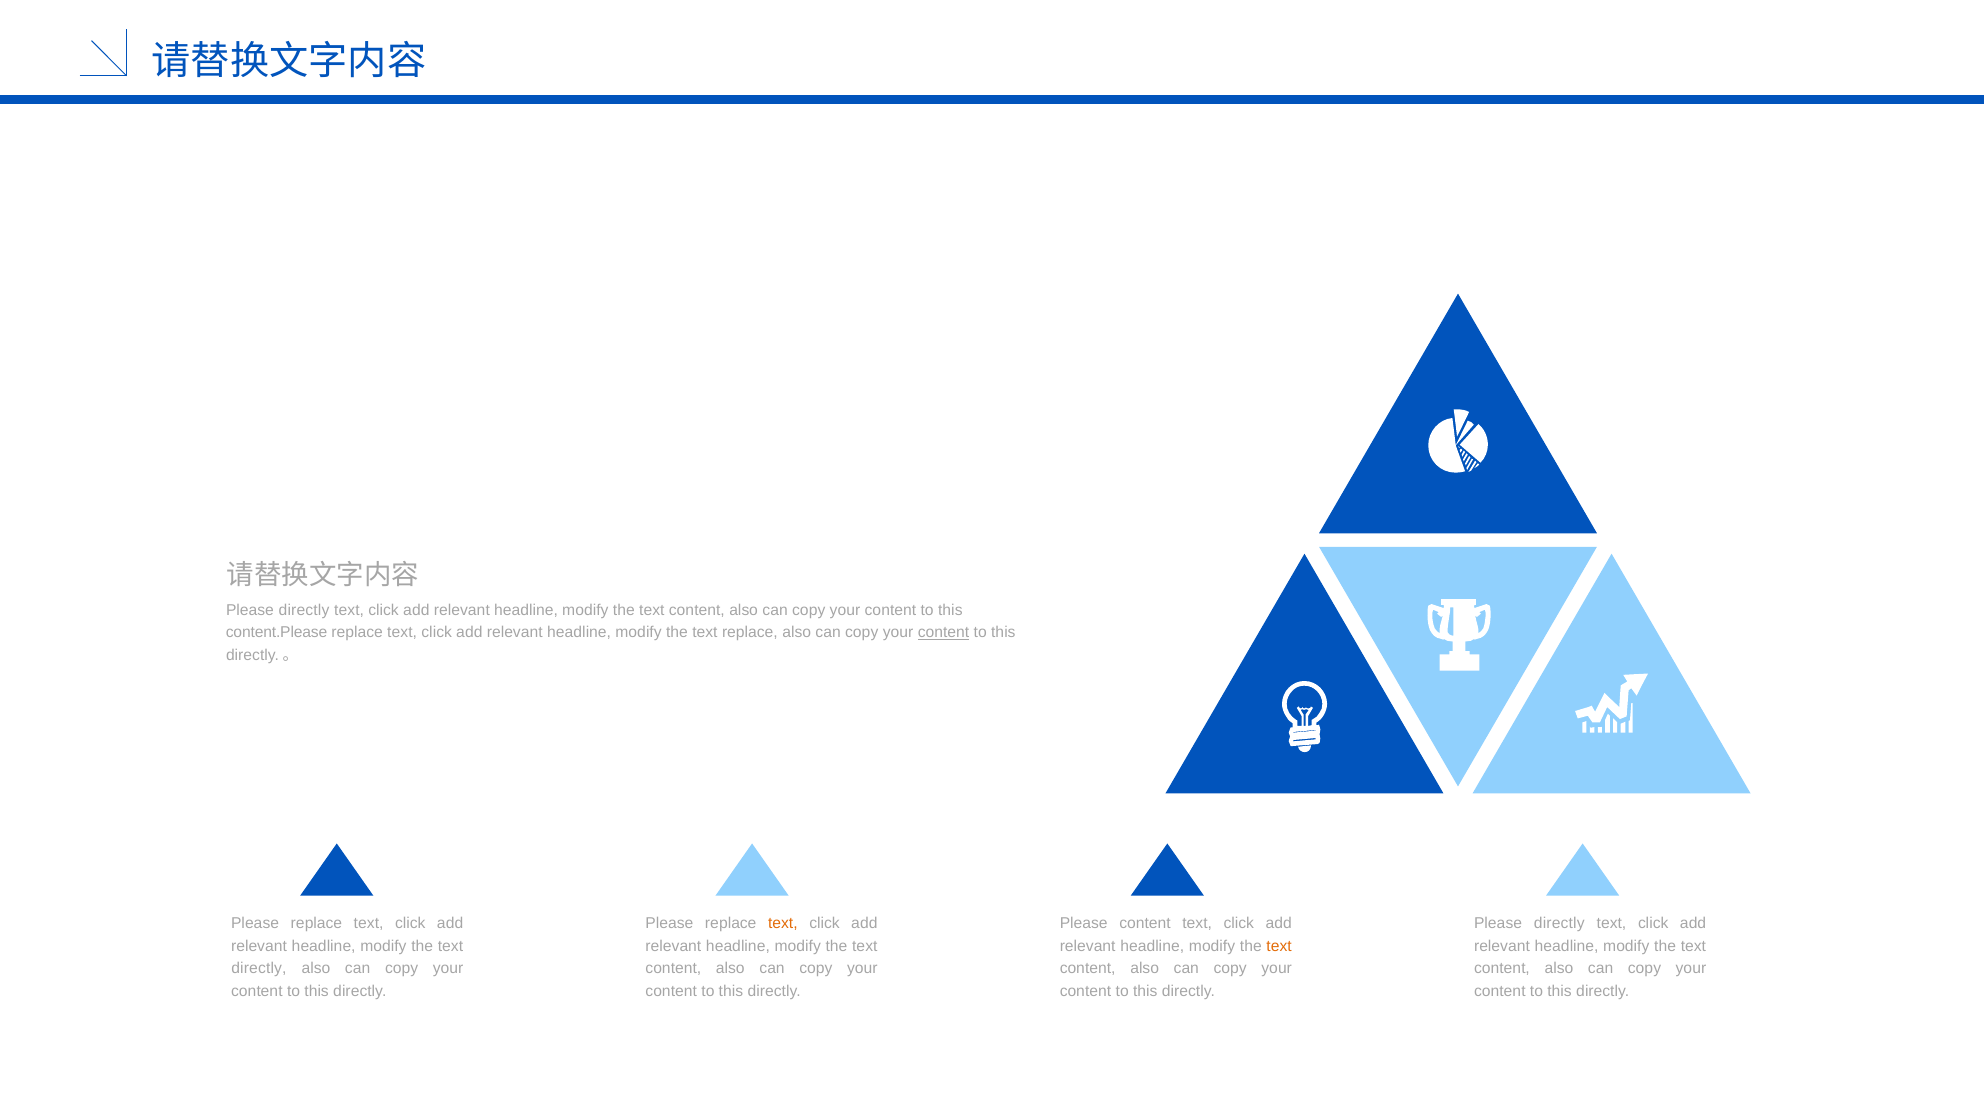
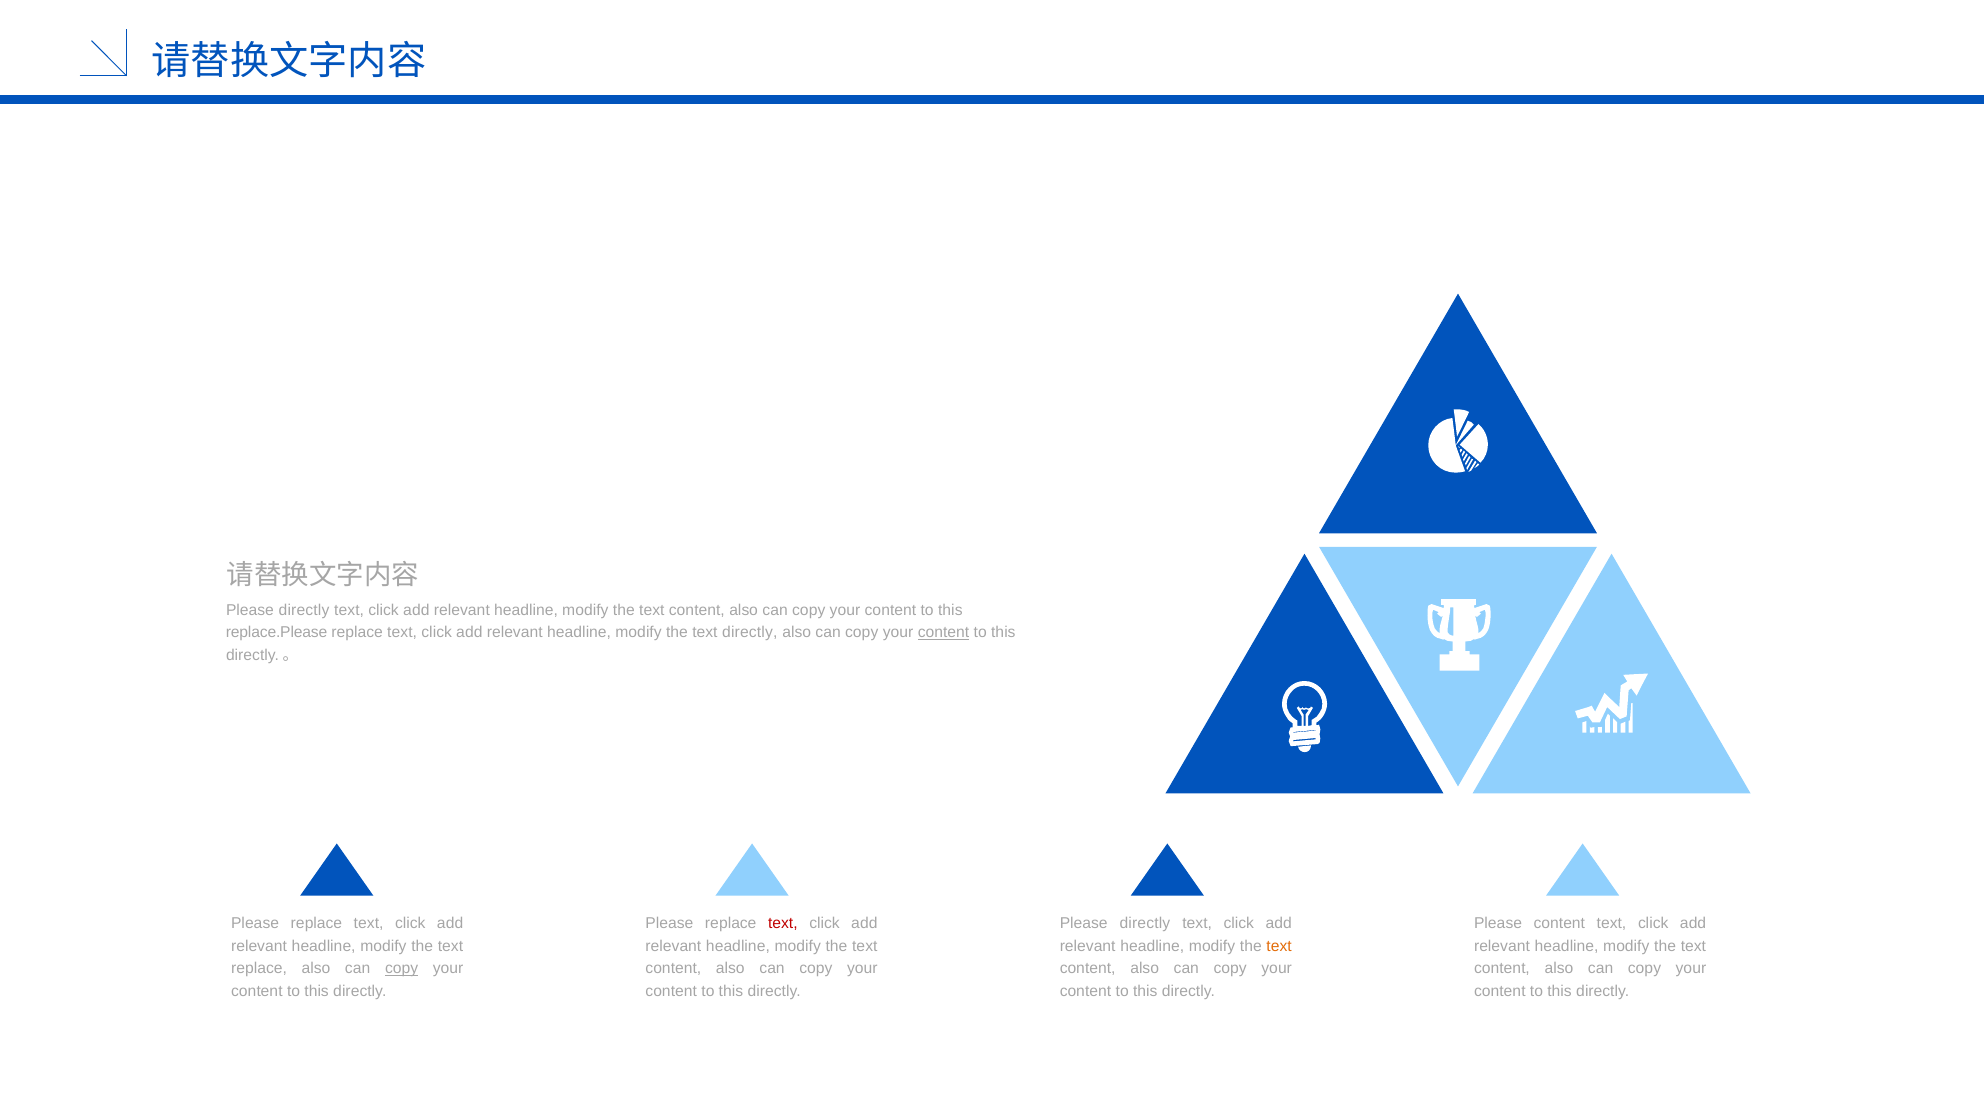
content.Please: content.Please -> replace.Please (277, 633)
text replace: replace -> directly (750, 633)
text colour: orange -> red (783, 924)
content: content -> directly (1145, 924)
directly: directly -> content (1559, 924)
directly: directly -> replace (259, 969)
copy underline: none -> present (402, 969)
